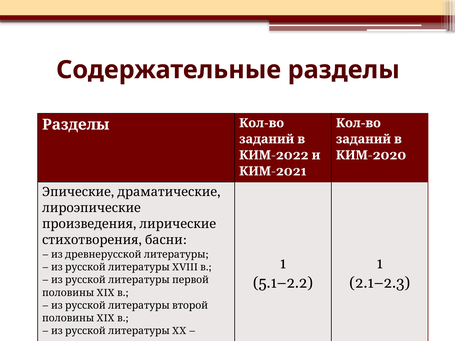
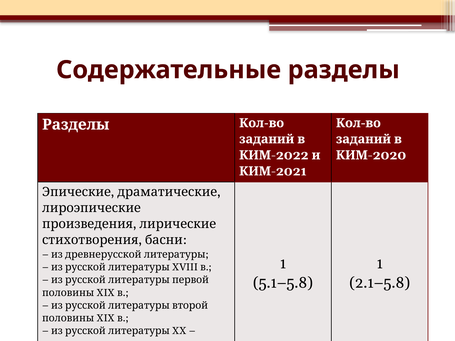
5.1–2.2: 5.1–2.2 -> 5.1–5.8 (283, 283)
2.1–2.3: 2.1–2.3 -> 2.1–5.8 (380, 283)
